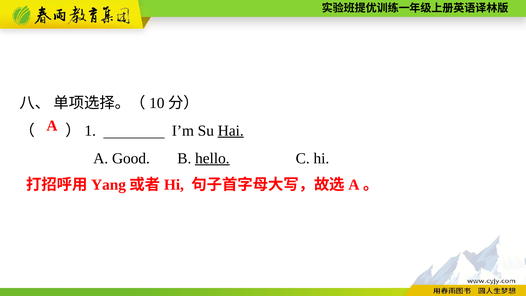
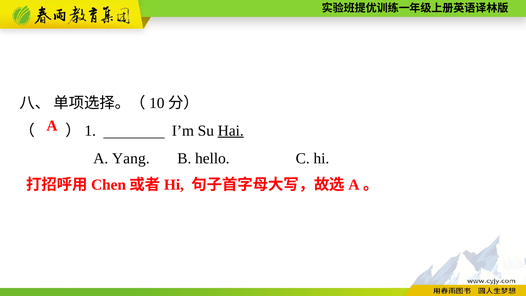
Good: Good -> Yang (131, 158)
hello underline: present -> none (212, 158)
Yang: Yang -> Chen (109, 185)
